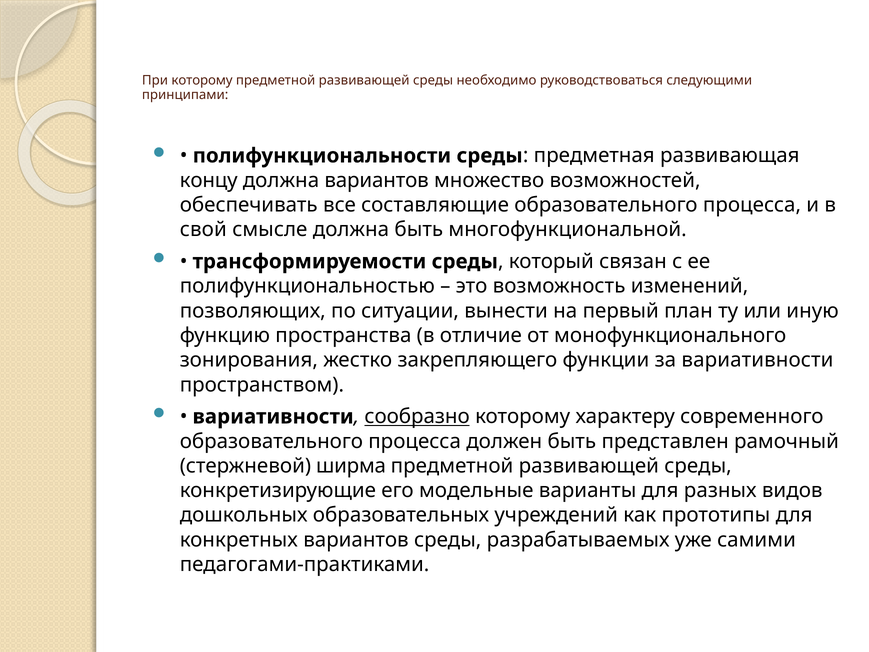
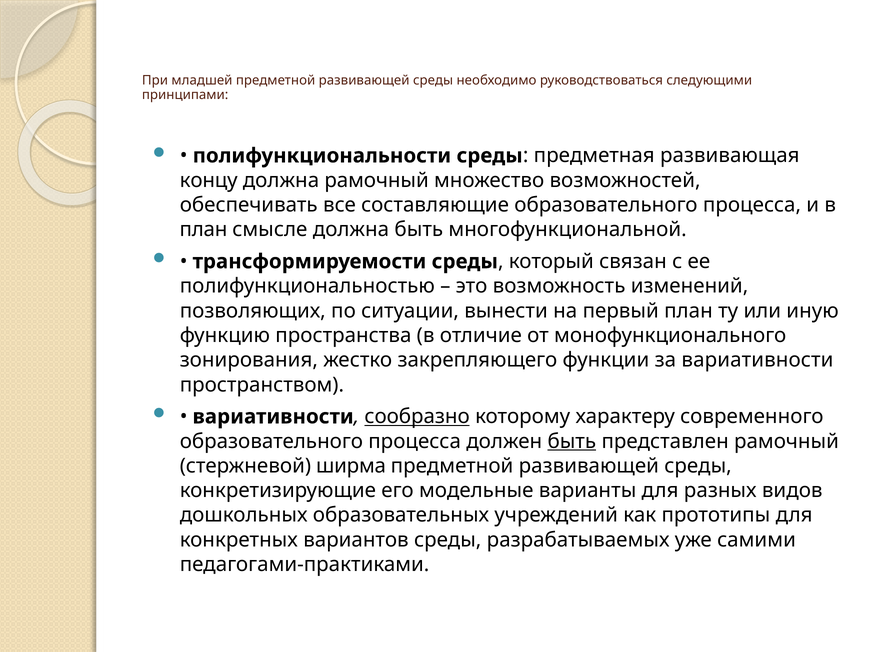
При которому: которому -> младшей (202, 80)
должна вариантов: вариантов -> рамочный (377, 180)
свой: свой -> план (203, 230)
быть underline: none -> present (572, 441)
